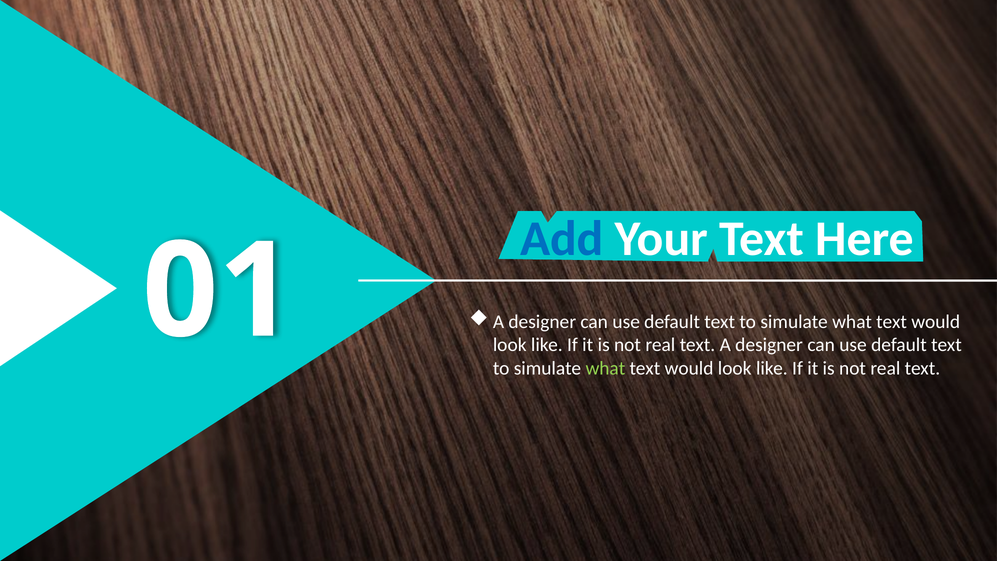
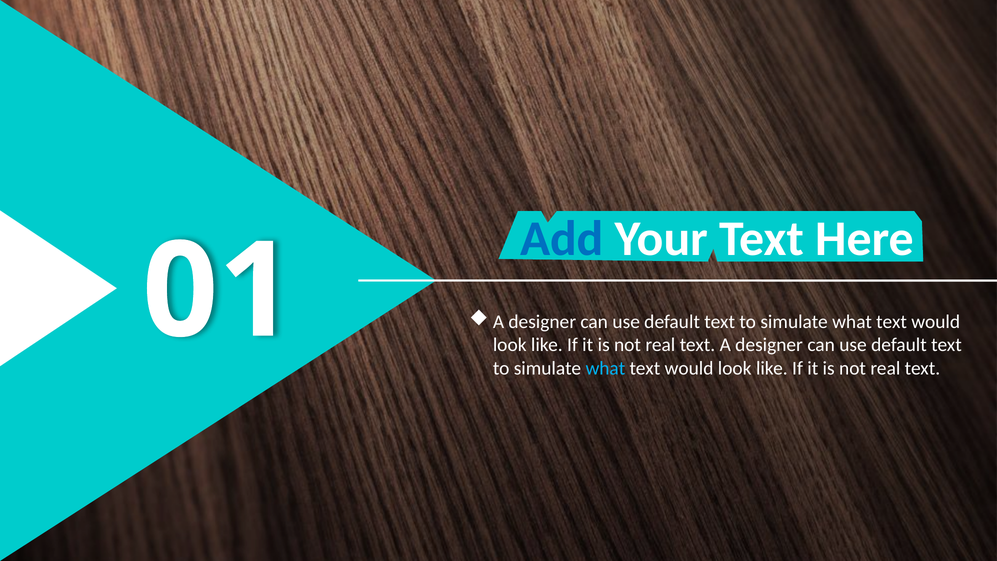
what colour: light green -> light blue (605, 368)
